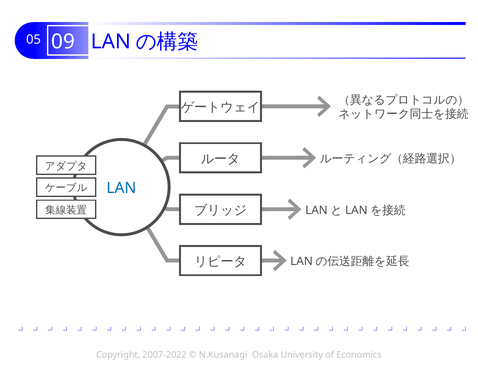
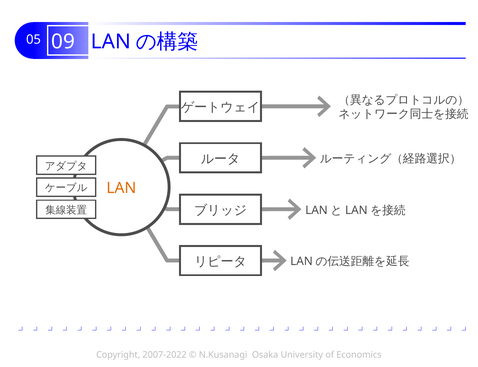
LAN colour: blue -> orange (121, 189)
